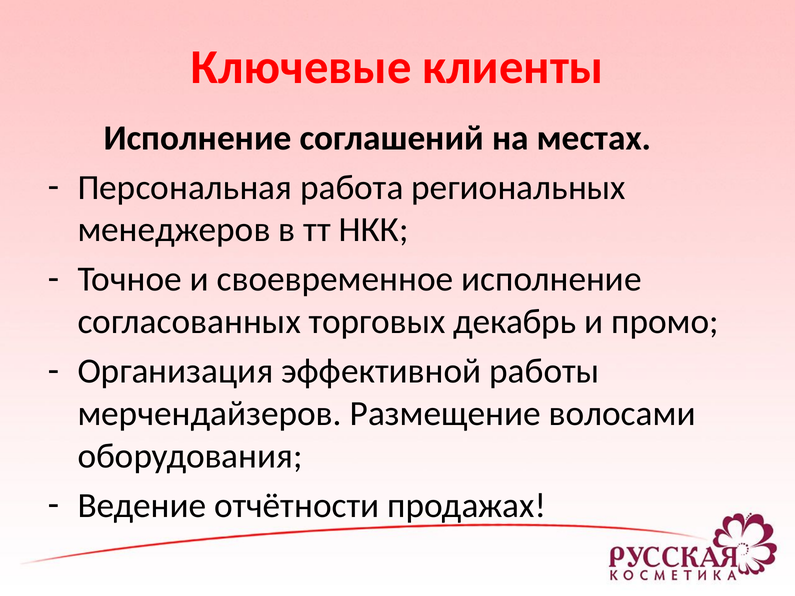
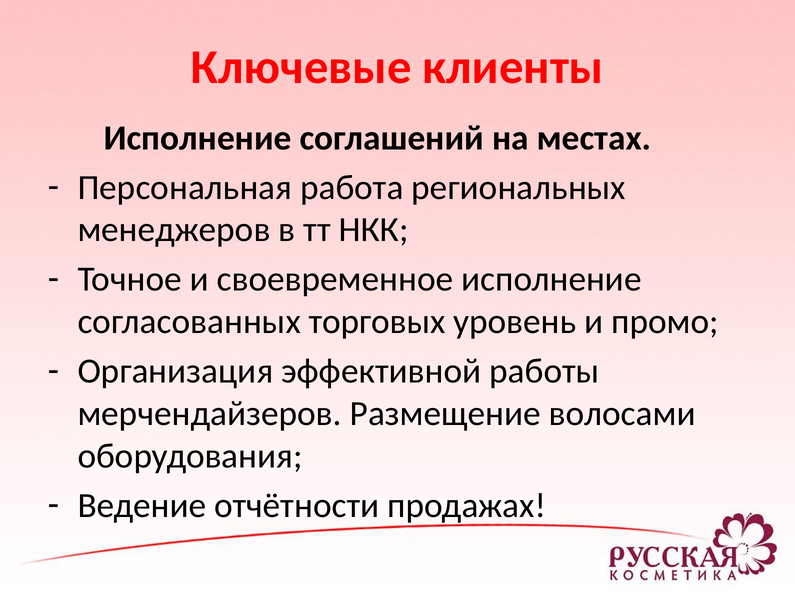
декабрь: декабрь -> уровень (515, 322)
